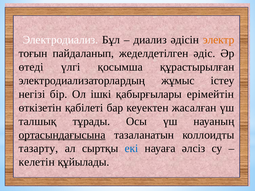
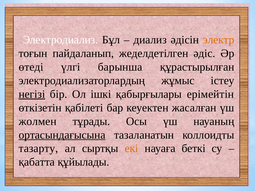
қосымша: қосымша -> барынша (120, 67)
негізі underline: none -> present (32, 94)
талшық: талшық -> жолмен (38, 121)
екі colour: blue -> orange (131, 149)
әлсіз: әлсіз -> беткі (194, 149)
келетін: келетін -> қабатта (37, 162)
